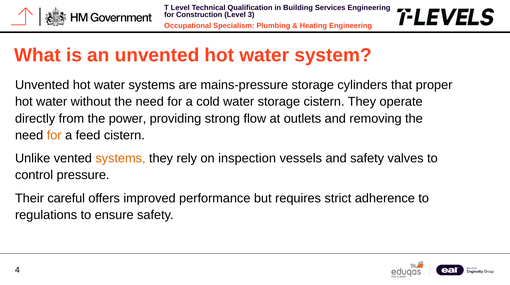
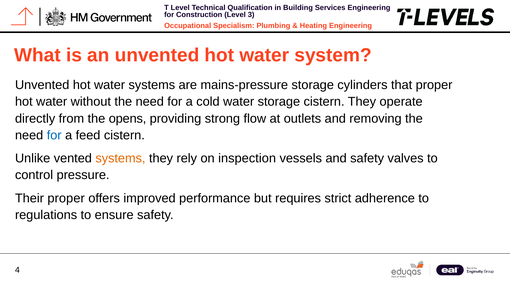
power: power -> opens (128, 119)
for colour: orange -> blue (54, 135)
Their careful: careful -> proper (66, 198)
